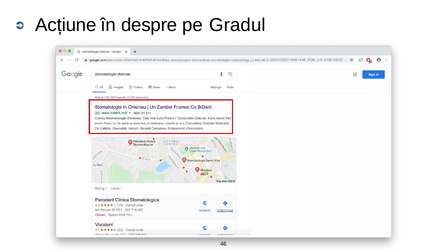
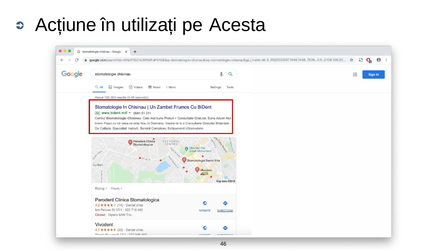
despre: despre -> utilizați (149, 25)
Gradul: Gradul -> Acesta (237, 25)
